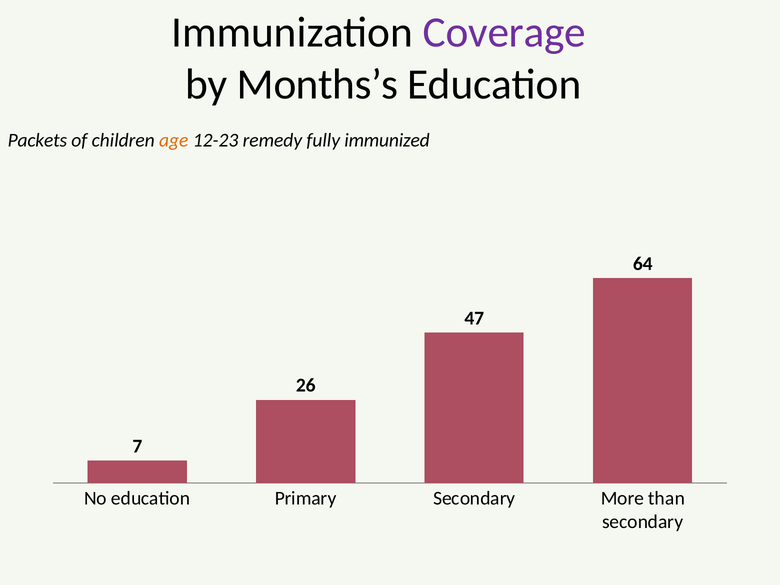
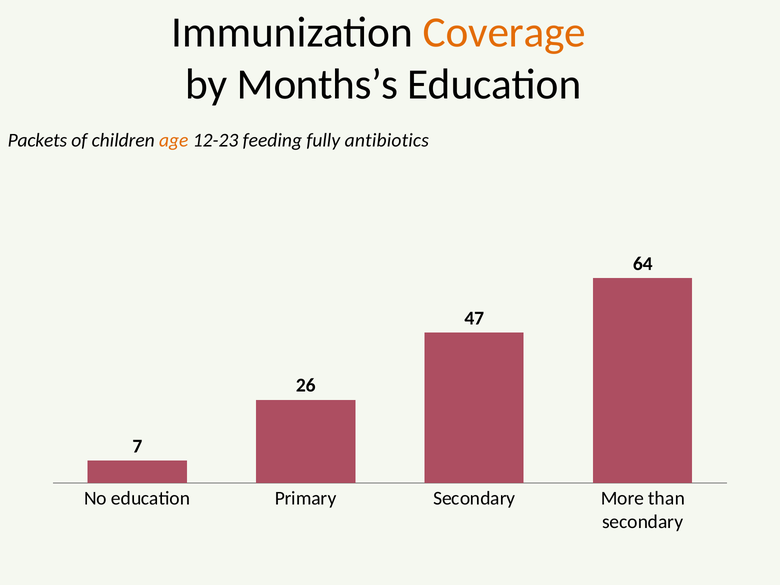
Coverage colour: purple -> orange (504, 32)
remedy: remedy -> feeding (272, 140)
immunized: immunized -> antibiotics (387, 140)
